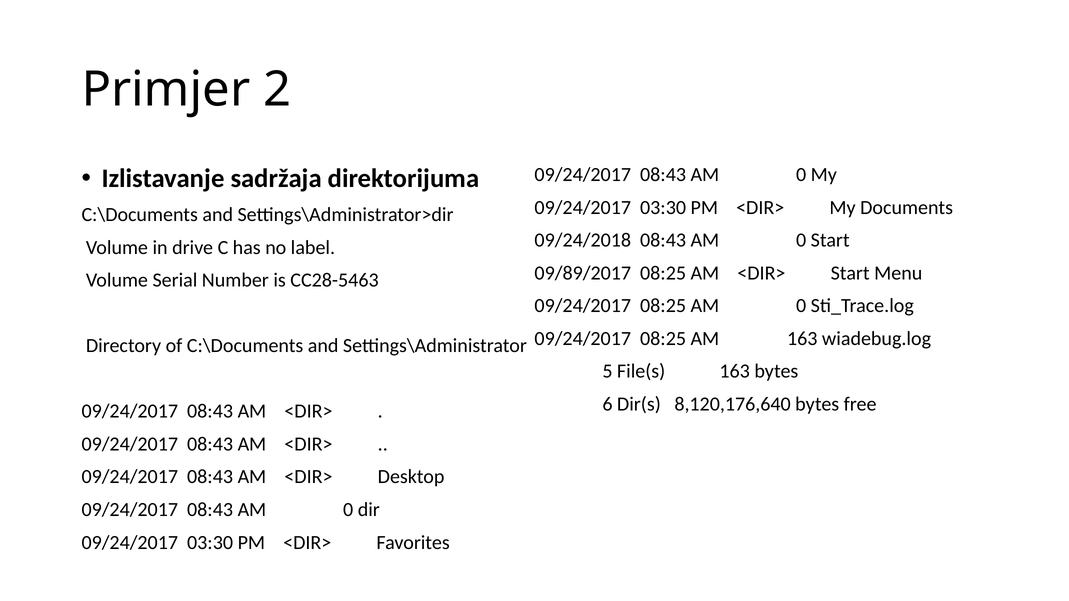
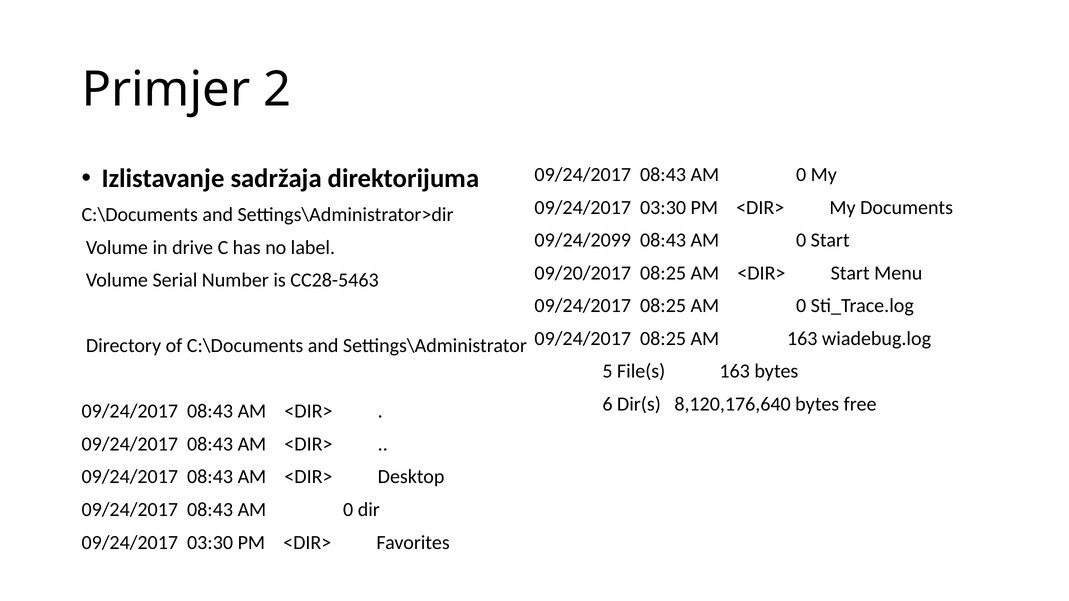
09/24/2018: 09/24/2018 -> 09/24/2099 (583, 240)
09/89/2017: 09/89/2017 -> 09/20/2017 (583, 273)
